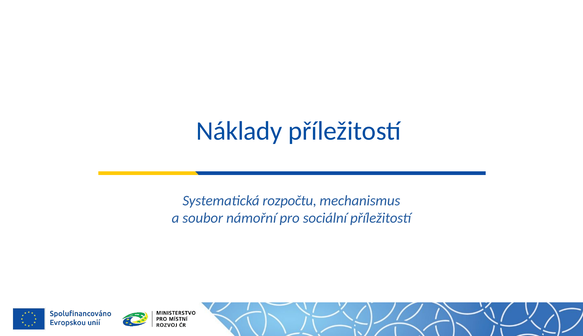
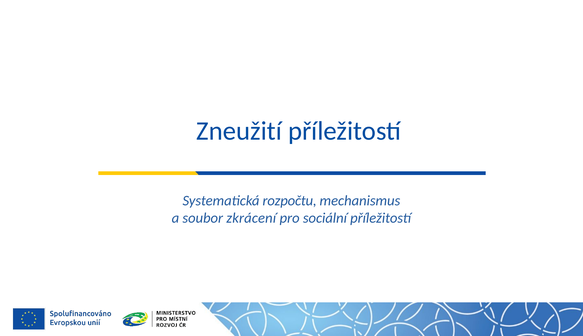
Náklady: Náklady -> Zneužití (239, 131)
námořní: námořní -> zkrácení (251, 218)
